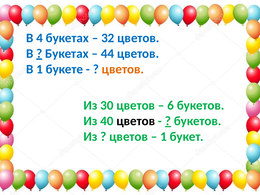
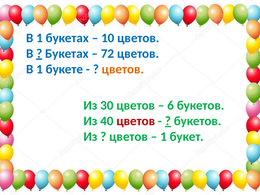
4: 4 -> 1 (40, 38)
32: 32 -> 10 (108, 38)
44: 44 -> 72 (107, 54)
цветов colour: black -> red (136, 121)
